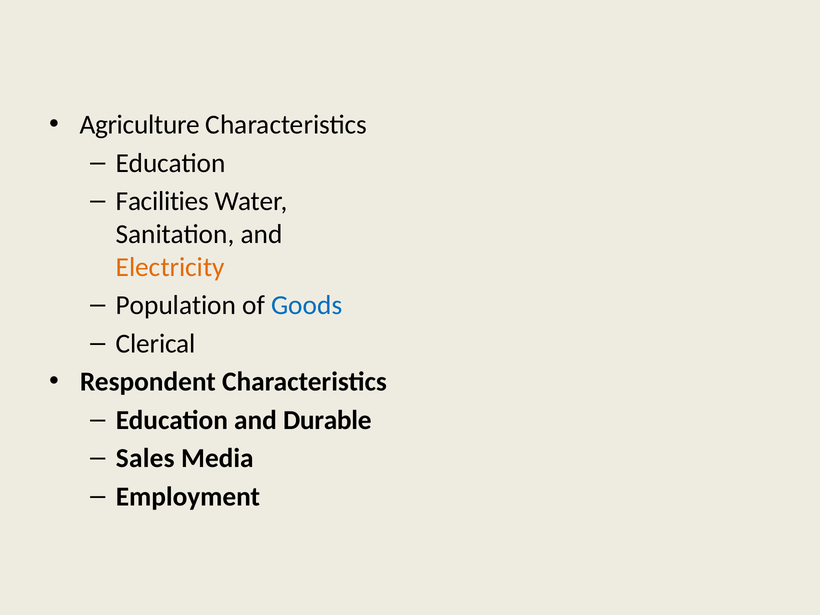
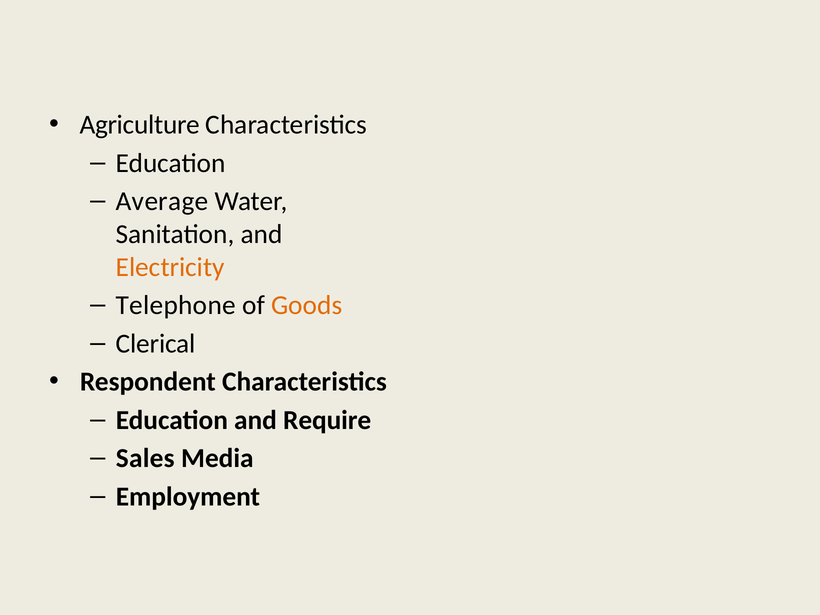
Facilities: Facilities -> Average (162, 201)
Population: Population -> Telephone (176, 305)
Goods colour: blue -> orange (307, 305)
Durable: Durable -> Require (327, 420)
